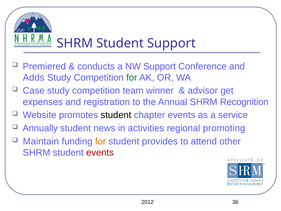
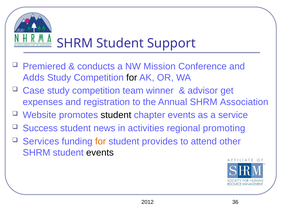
NW Support: Support -> Mission (160, 66)
for colour: green -> black (132, 77)
Recognition: Recognition -> Association (244, 102)
Annually: Annually -> Success (40, 128)
Maintain: Maintain -> Services (41, 141)
events colour: red -> black (100, 152)
